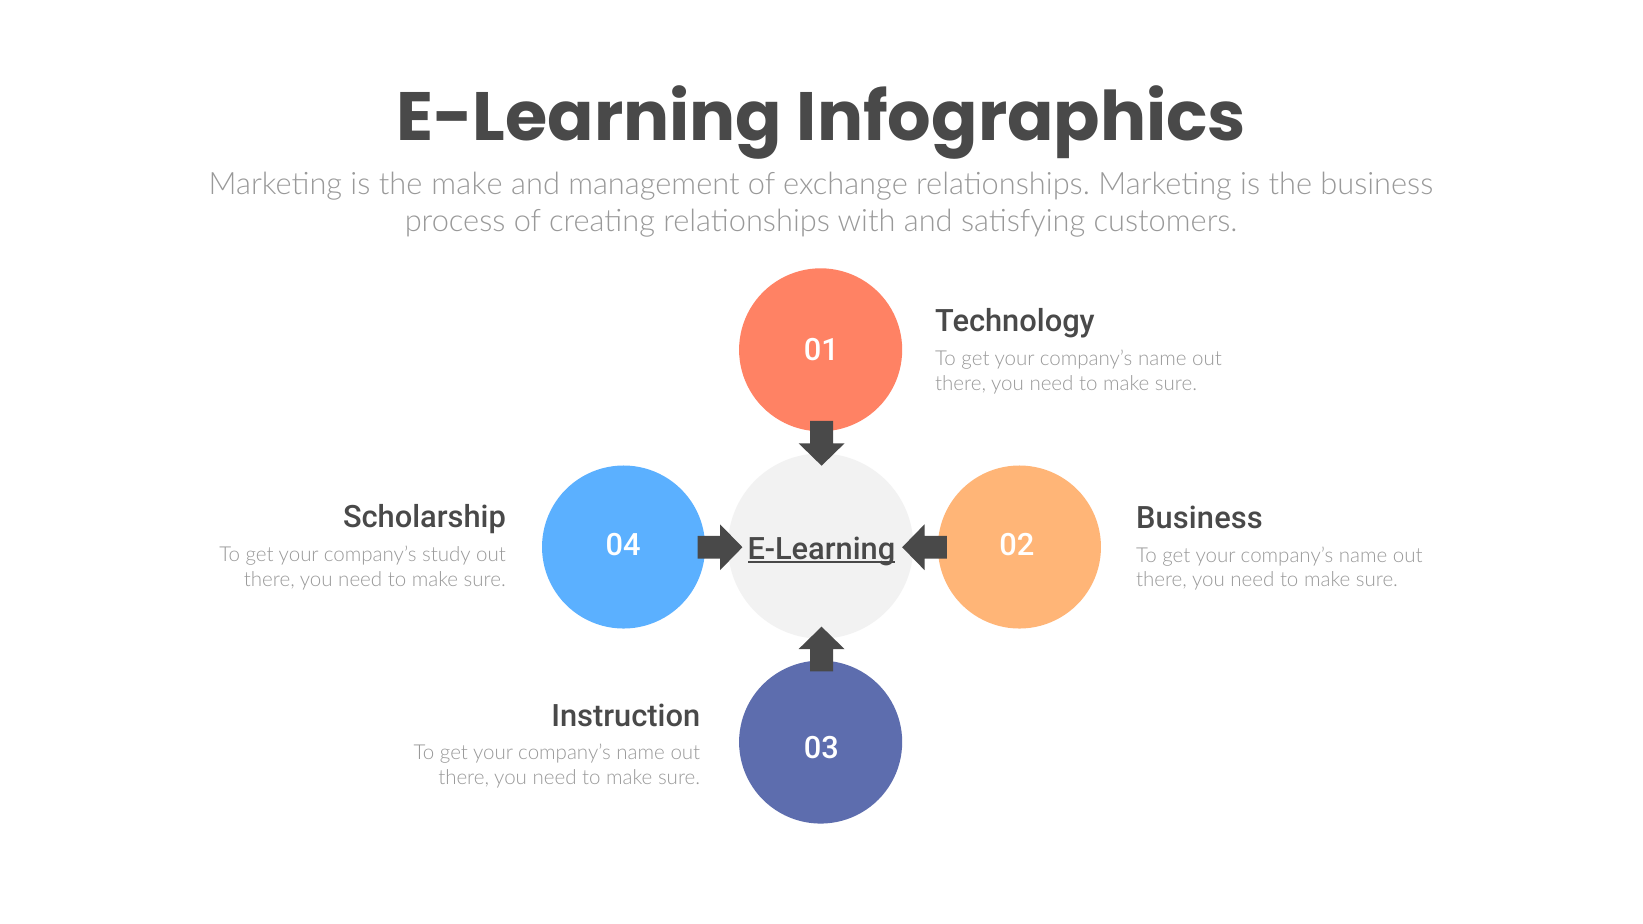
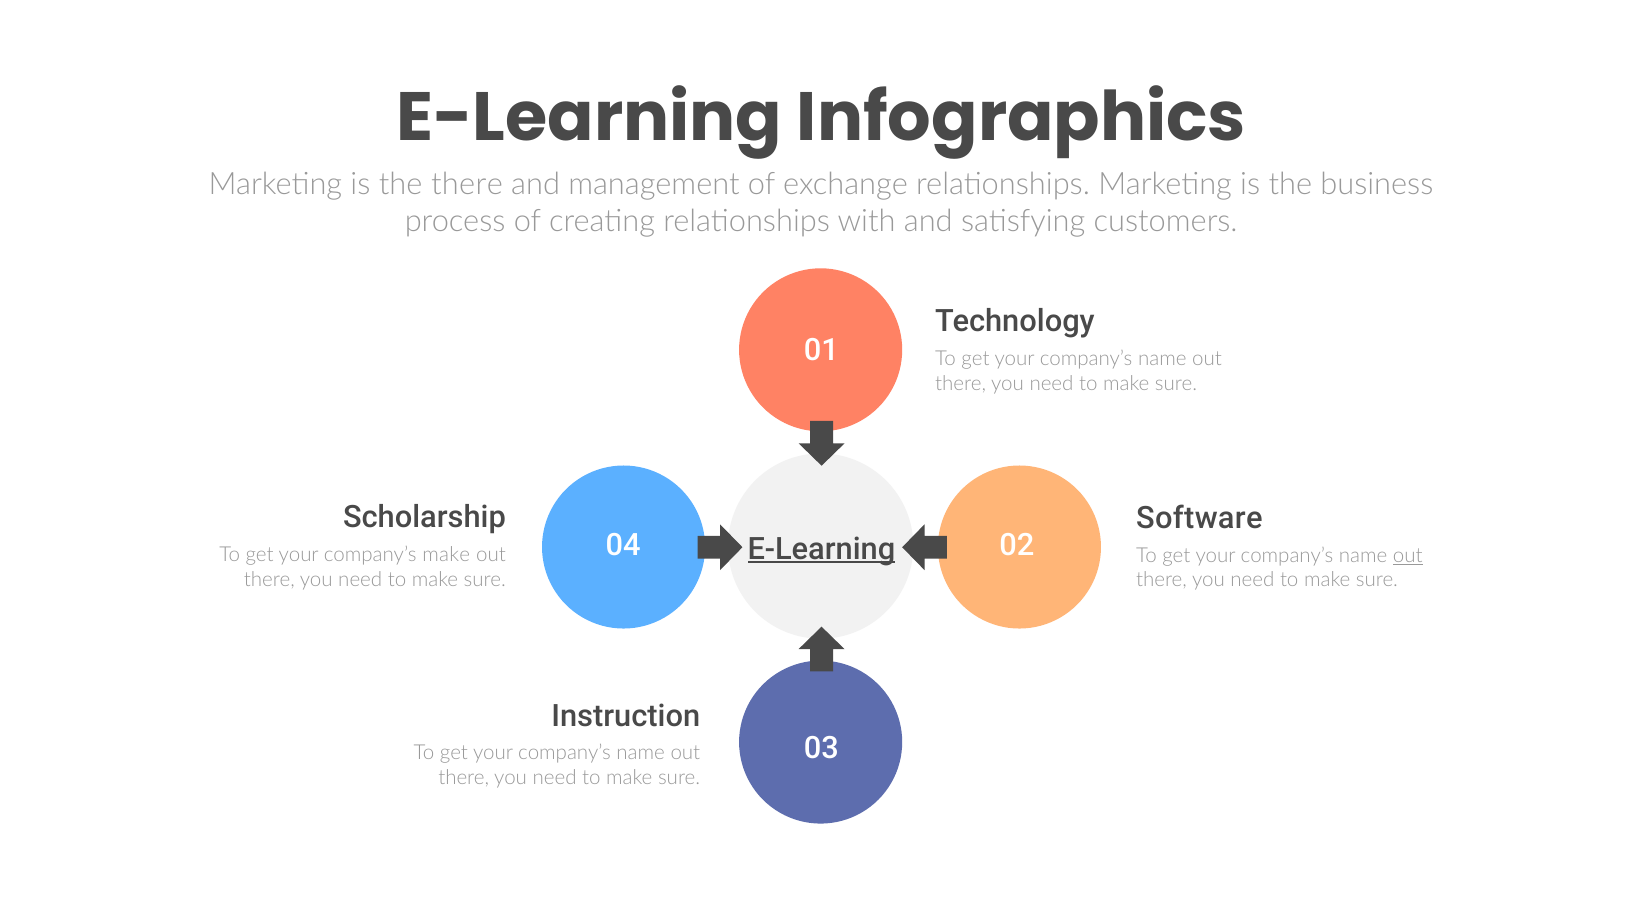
the make: make -> there (467, 184)
Business: Business -> Software (1199, 519)
company’s study: study -> make (446, 555)
out underline: none -> present (1408, 556)
